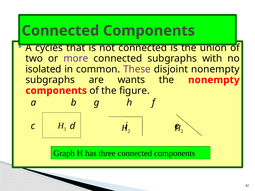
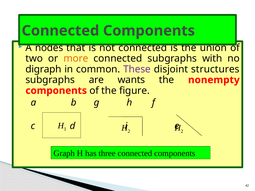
cycles: cycles -> nodes (49, 48)
more colour: purple -> orange (76, 59)
isolated: isolated -> digraph (43, 69)
disjoint nonempty: nonempty -> structures (215, 69)
